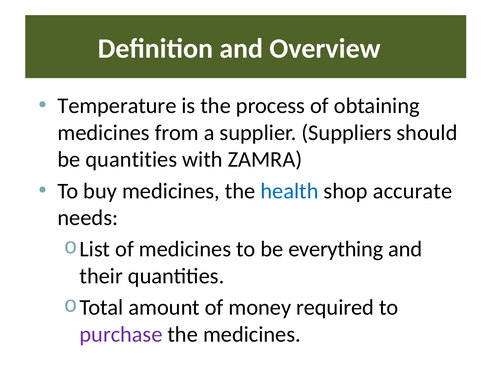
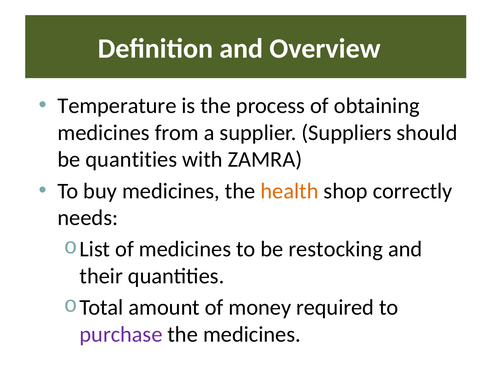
health colour: blue -> orange (289, 191)
accurate: accurate -> correctly (413, 191)
everything: everything -> restocking (336, 249)
